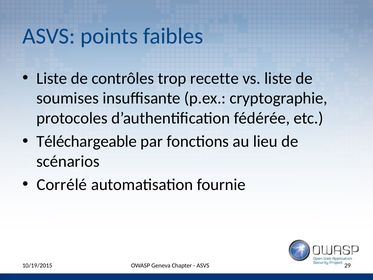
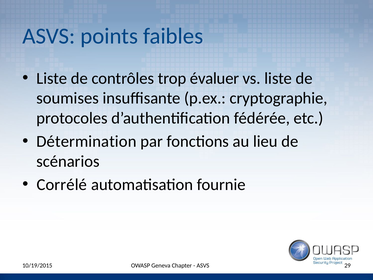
recette: recette -> évaluer (215, 78)
Téléchargeable: Téléchargeable -> Détermination (86, 141)
